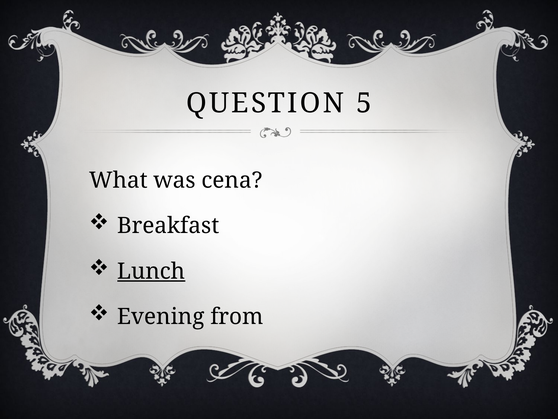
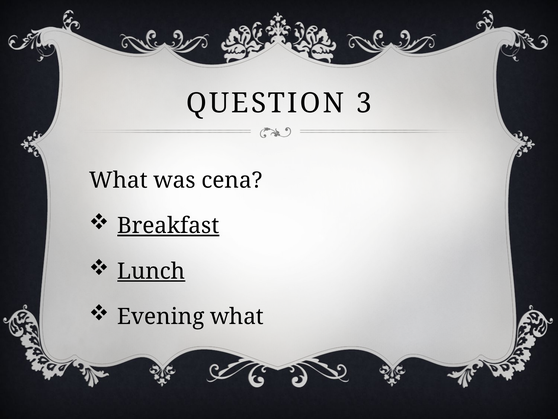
5: 5 -> 3 (364, 103)
Breakfast underline: none -> present (168, 226)
Evening from: from -> what (237, 316)
